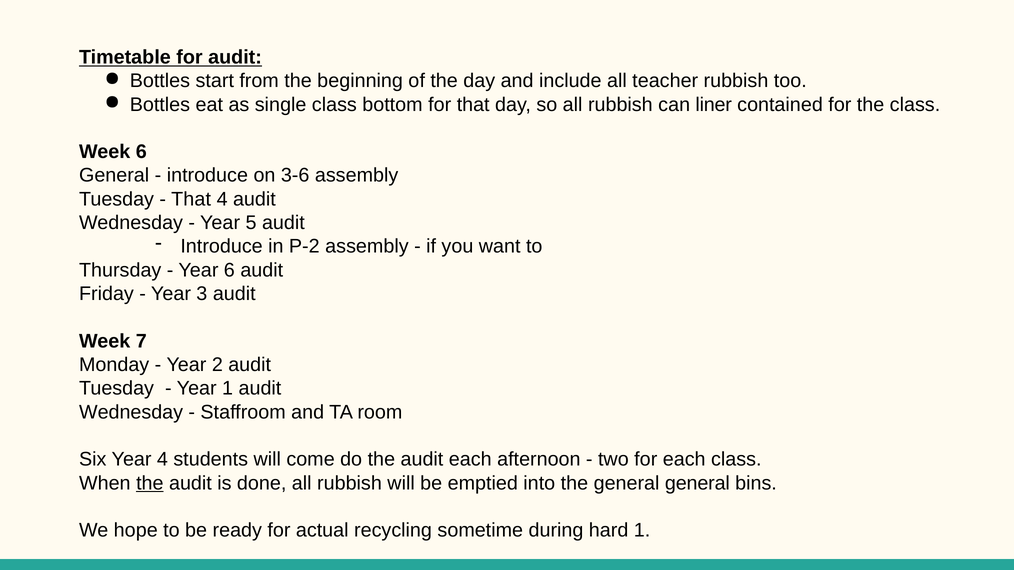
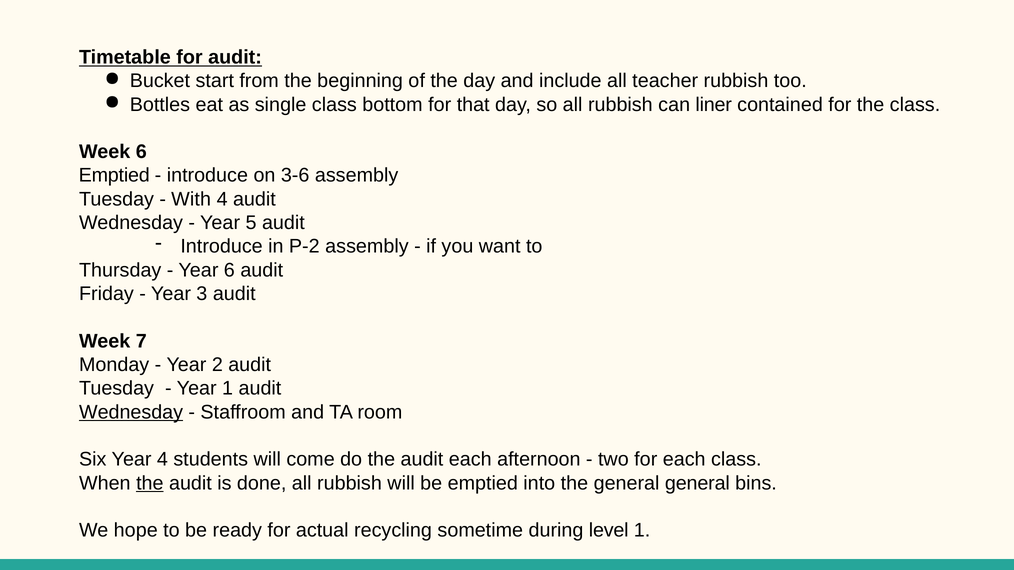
Bottles: Bottles -> Bucket (160, 81)
General: General -> Emptied (114, 176)
That: That -> With (191, 199)
Wednesday underline: none -> present (131, 412)
hard: hard -> level (609, 531)
